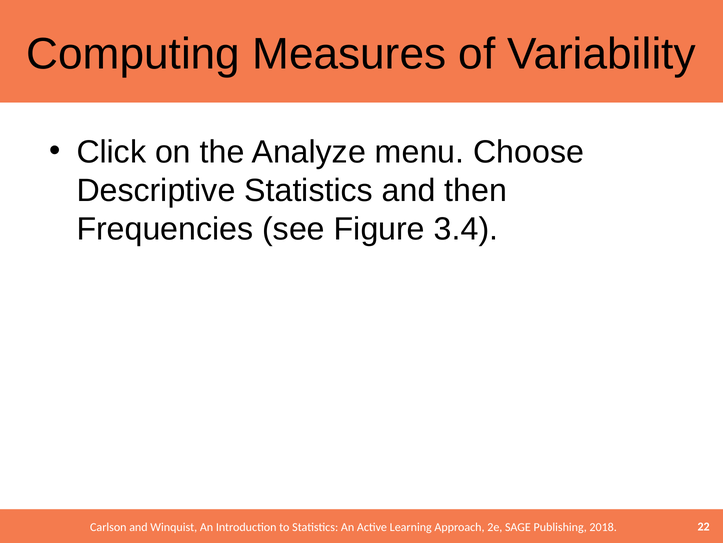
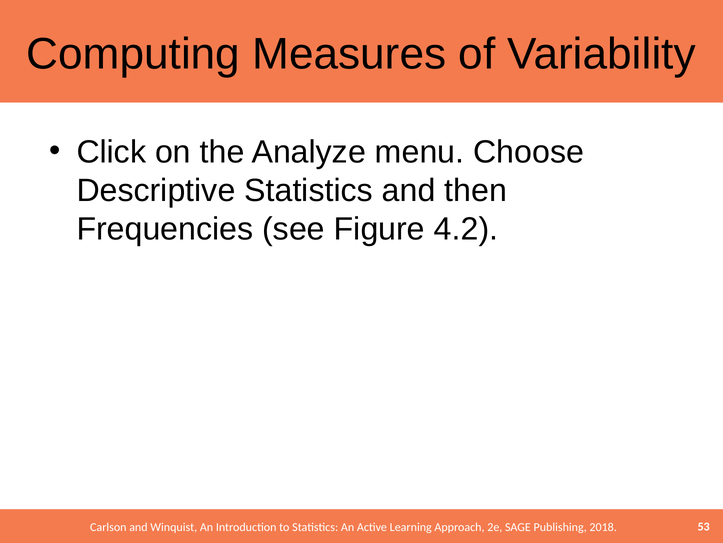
3.4: 3.4 -> 4.2 (466, 229)
22: 22 -> 53 (704, 526)
